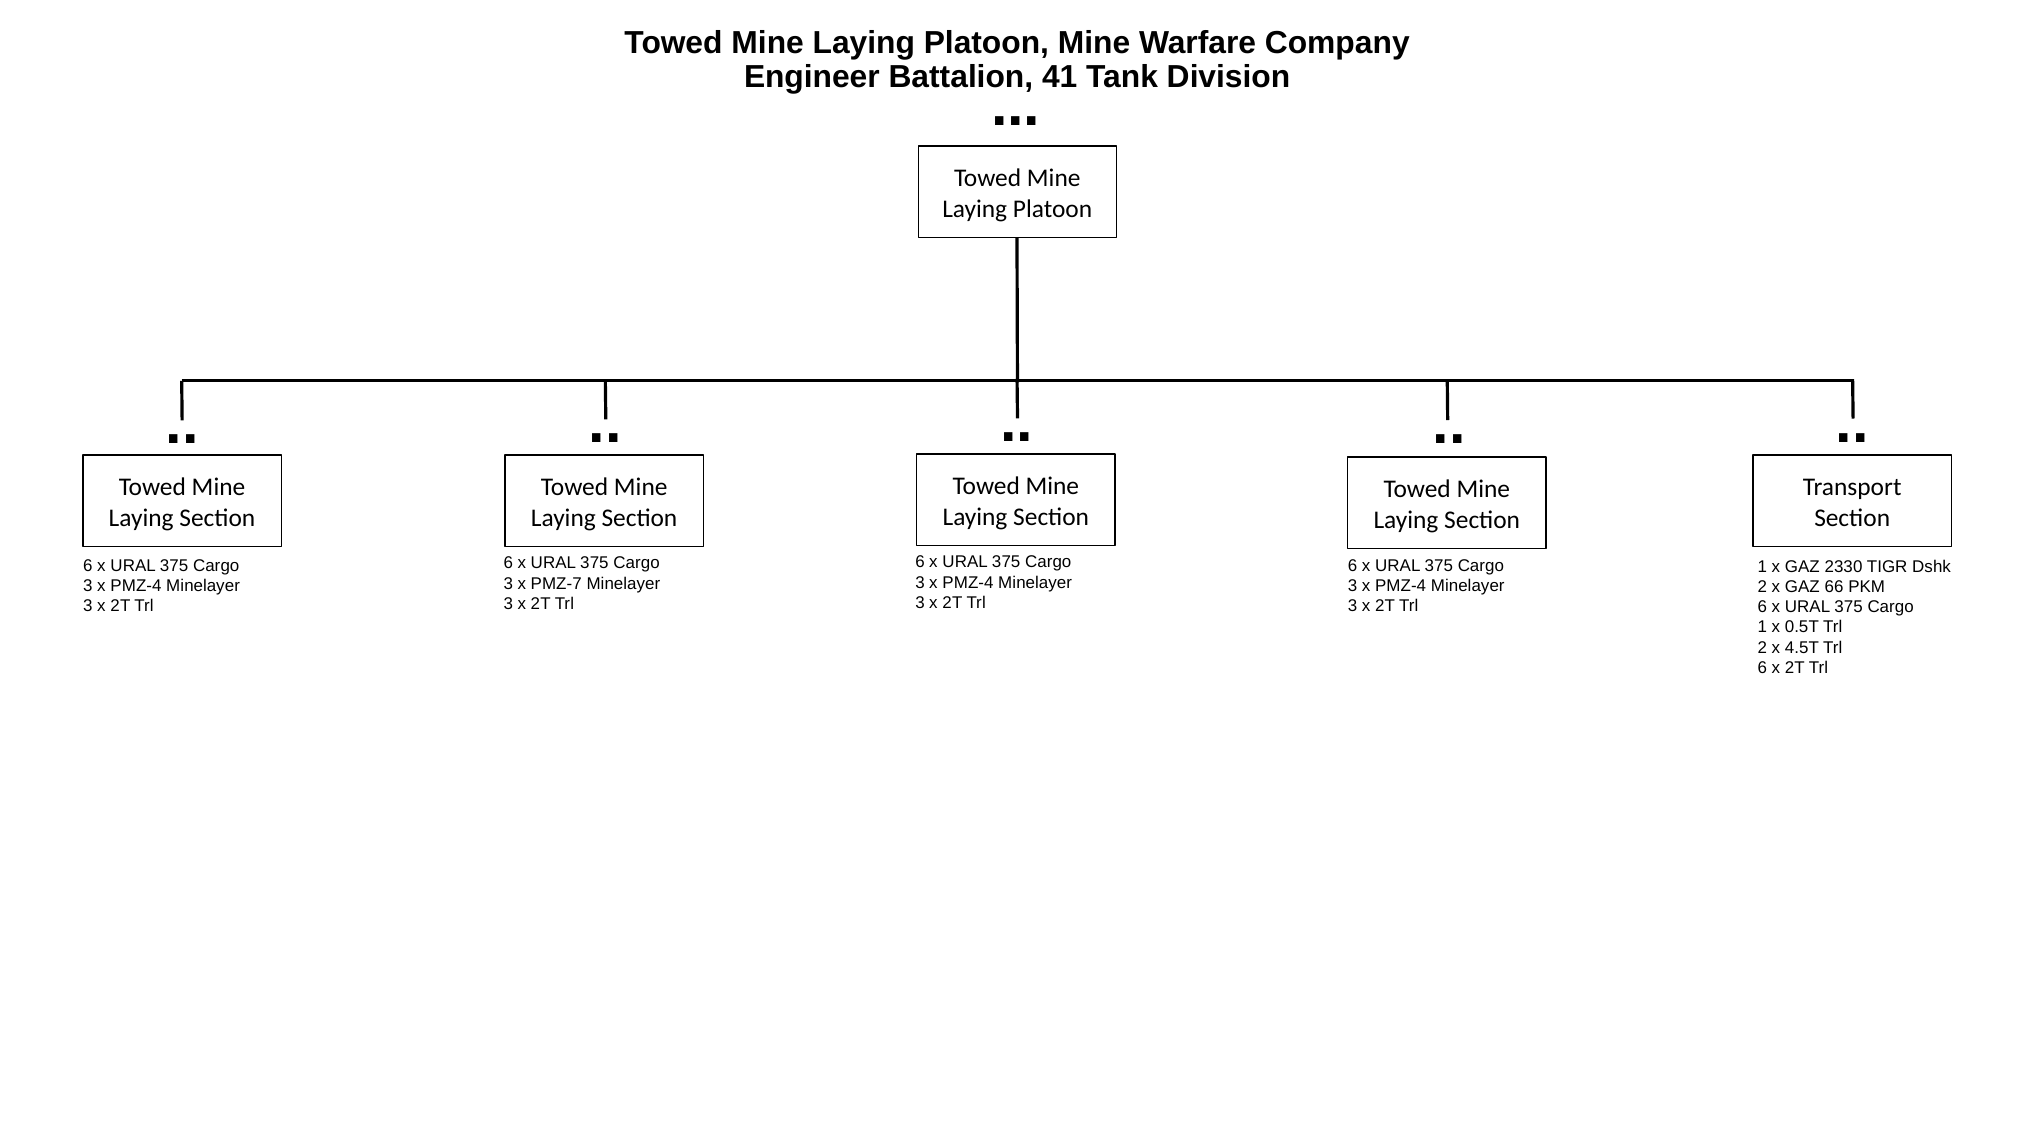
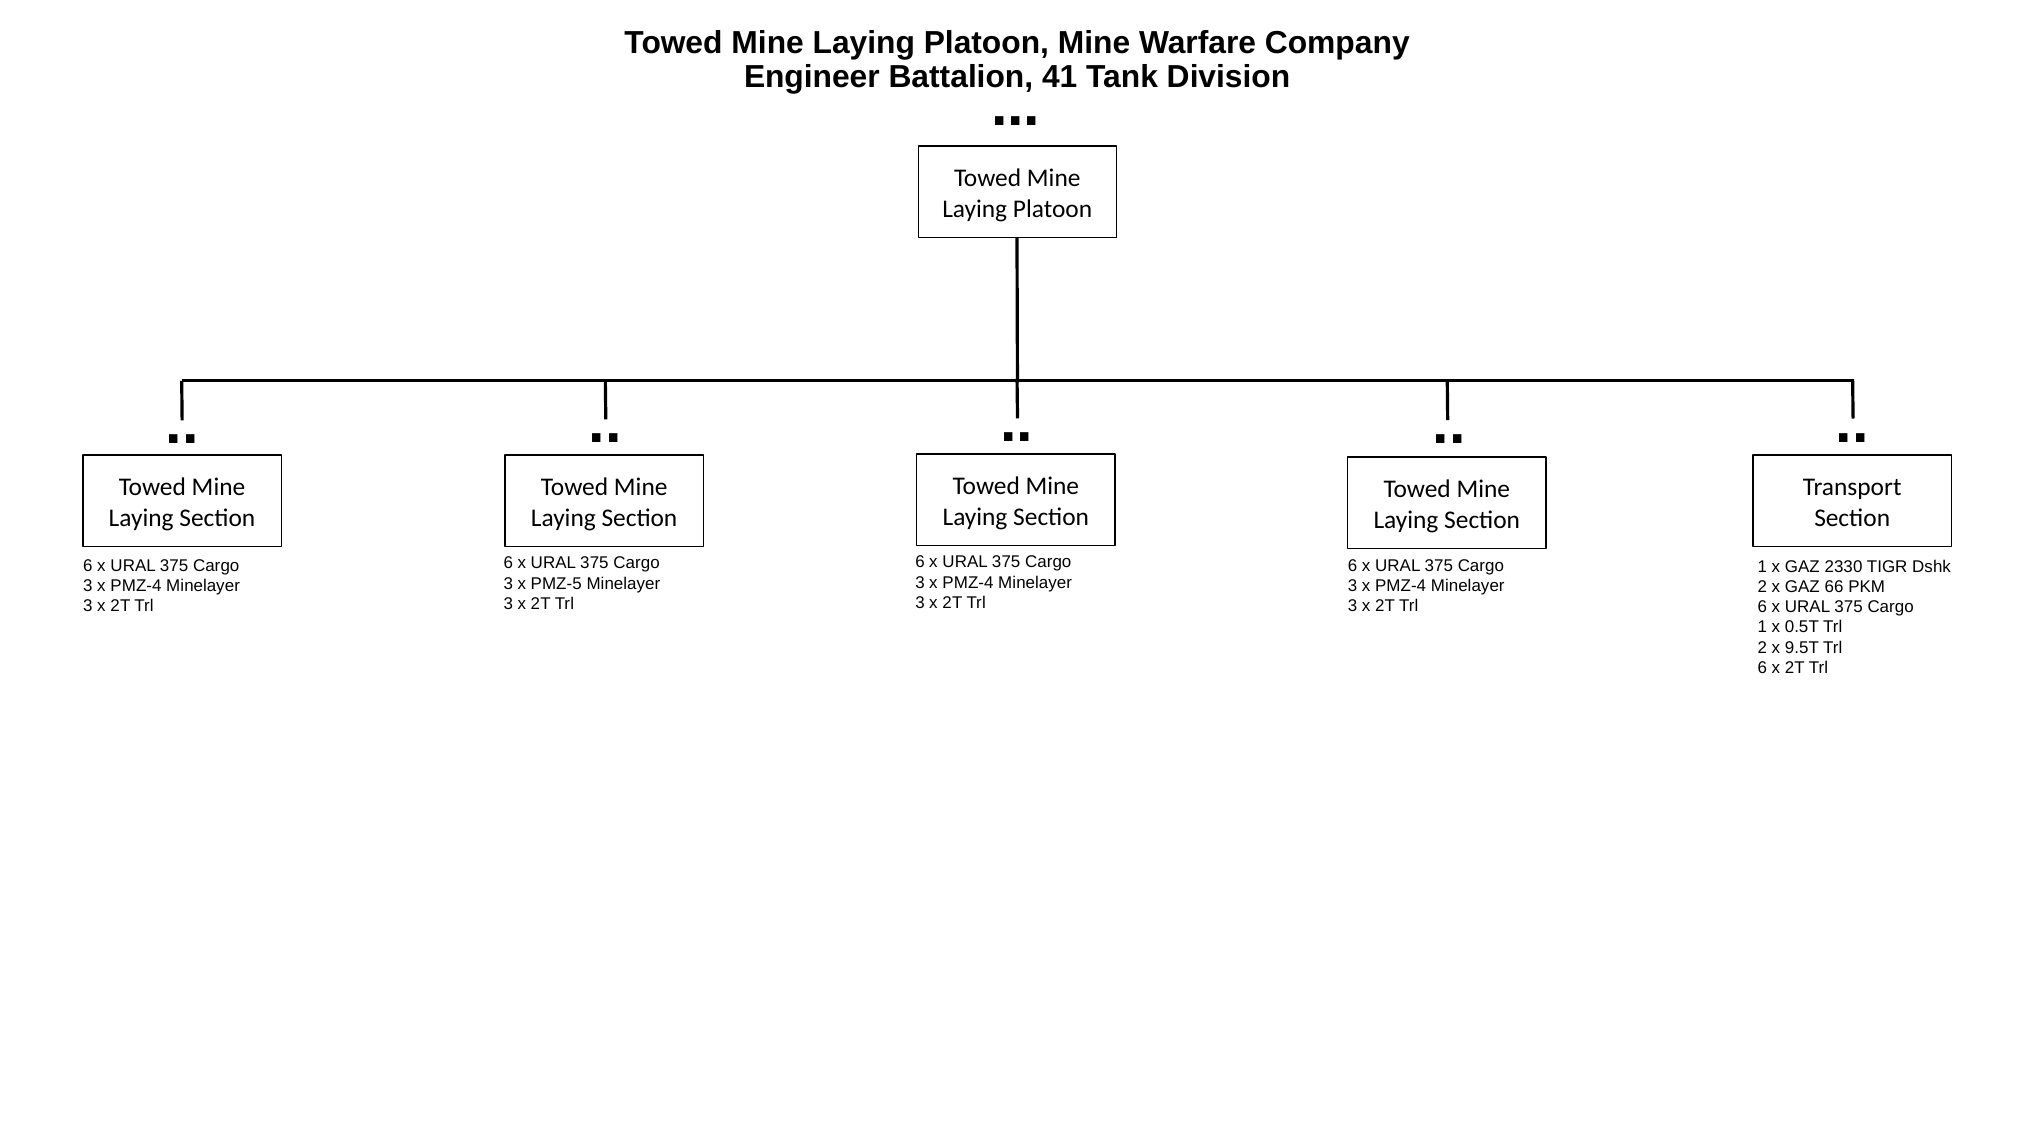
PMZ-7: PMZ-7 -> PMZ-5 (556, 583)
4.5T: 4.5T -> 9.5T (1802, 648)
